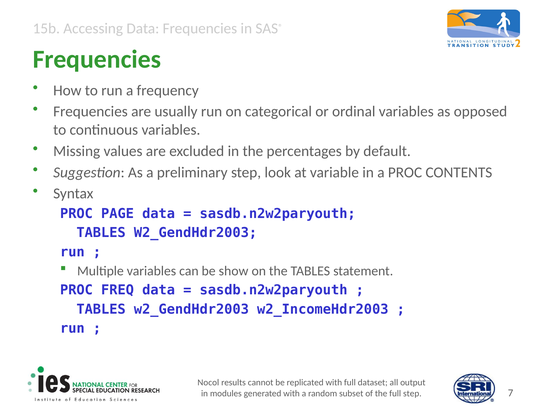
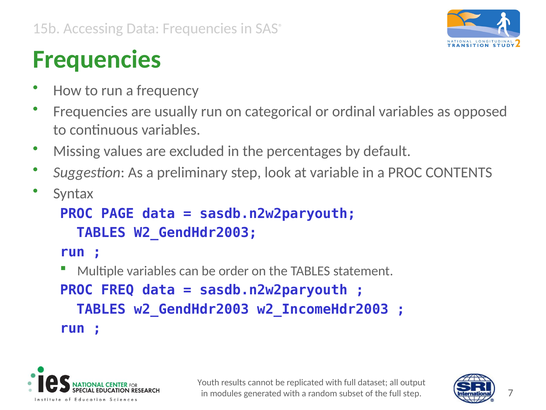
show: show -> order (234, 271)
Nocol: Nocol -> Youth (208, 382)
